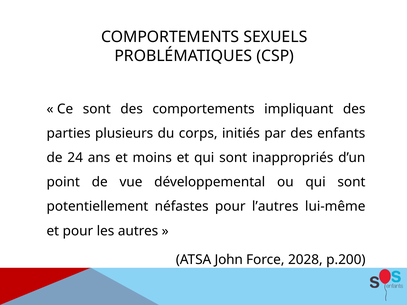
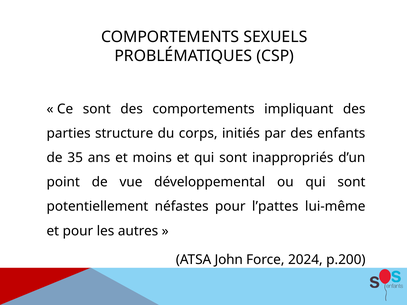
plusieurs: plusieurs -> structure (124, 133)
24: 24 -> 35 (75, 158)
l’autres: l’autres -> l’pattes (275, 207)
2028: 2028 -> 2024 (305, 260)
